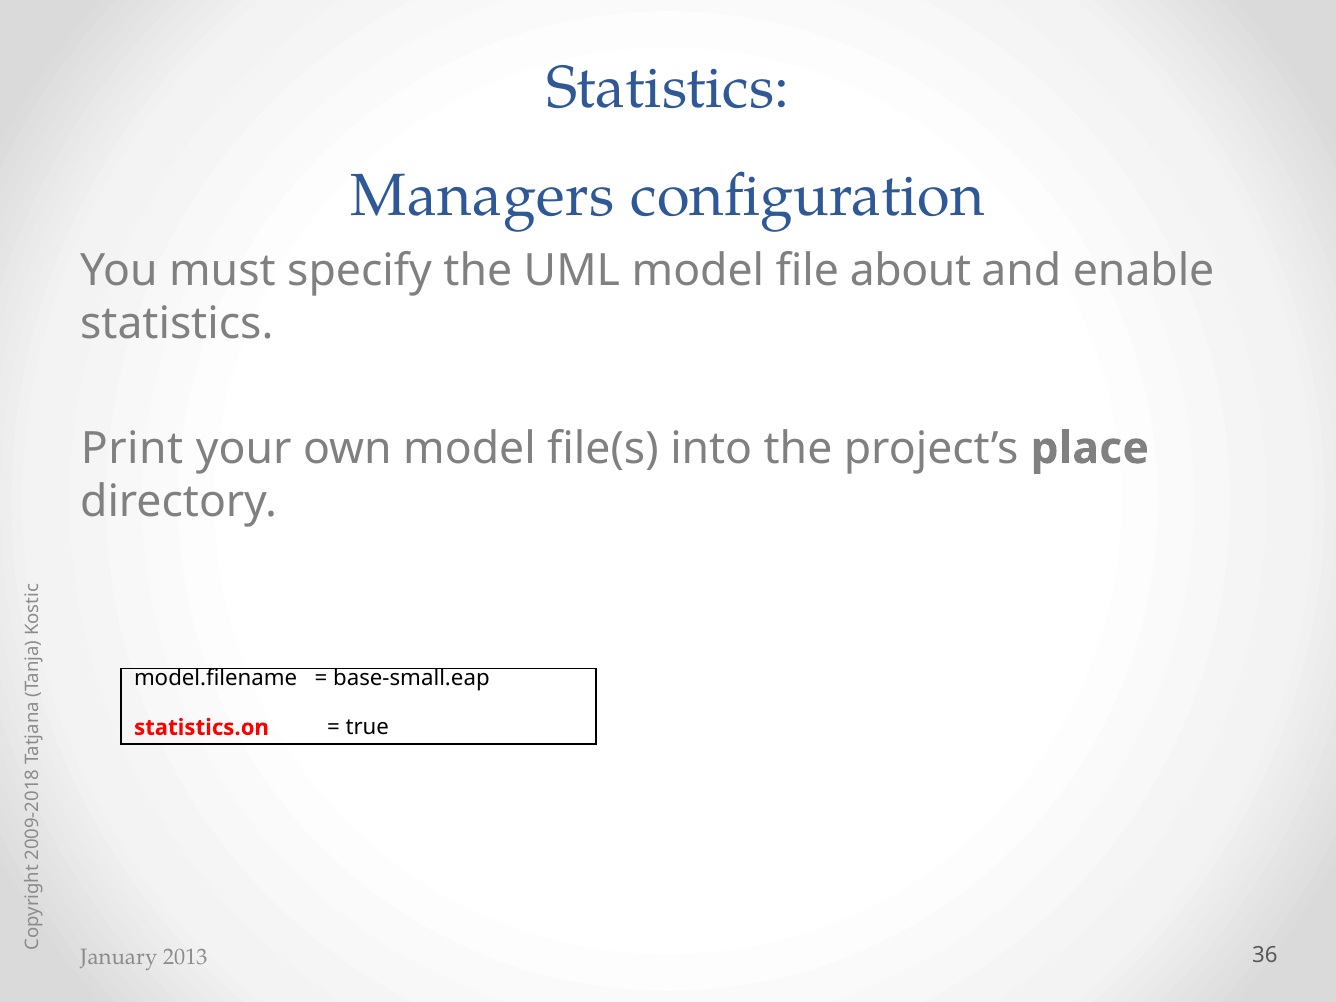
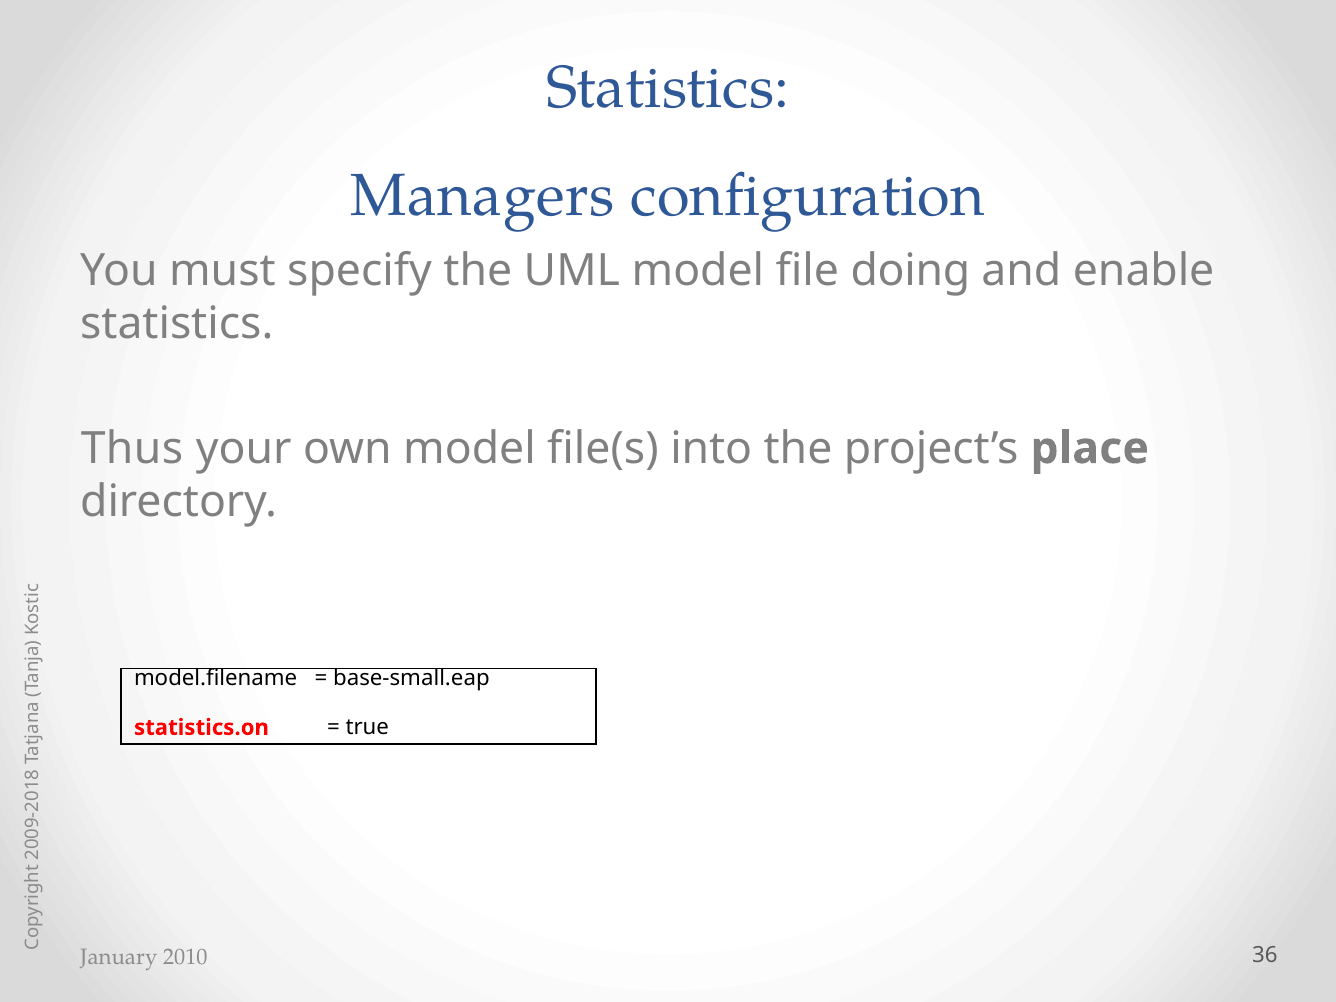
about: about -> doing (910, 270)
Print: Print -> Thus (132, 448)
2013: 2013 -> 2010 (185, 957)
